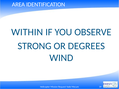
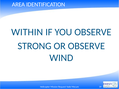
OR DEGREES: DEGREES -> OBSERVE (86, 46)
